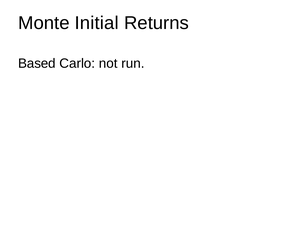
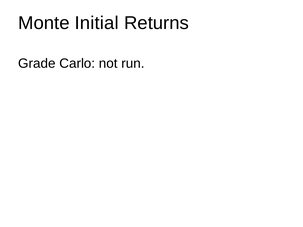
Based: Based -> Grade (37, 64)
